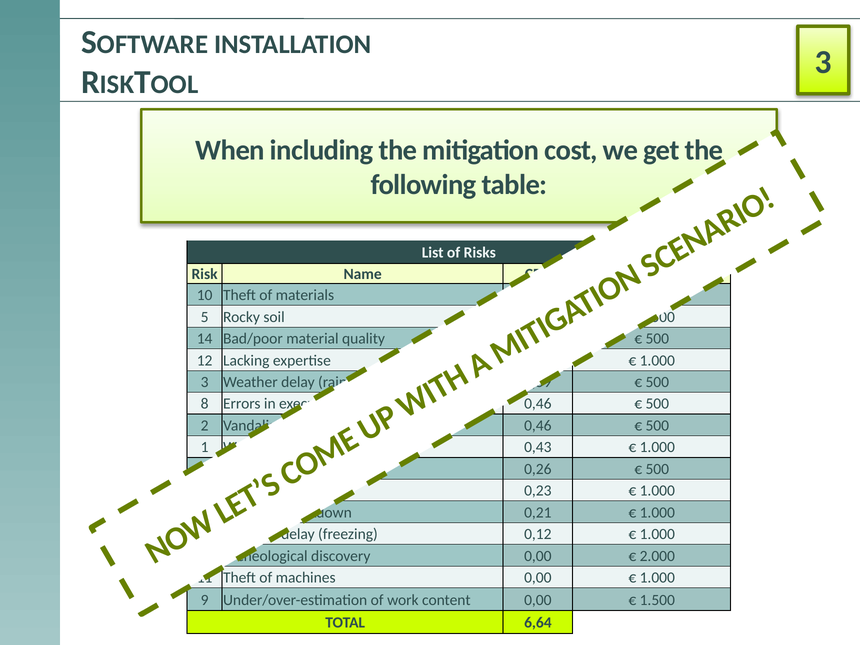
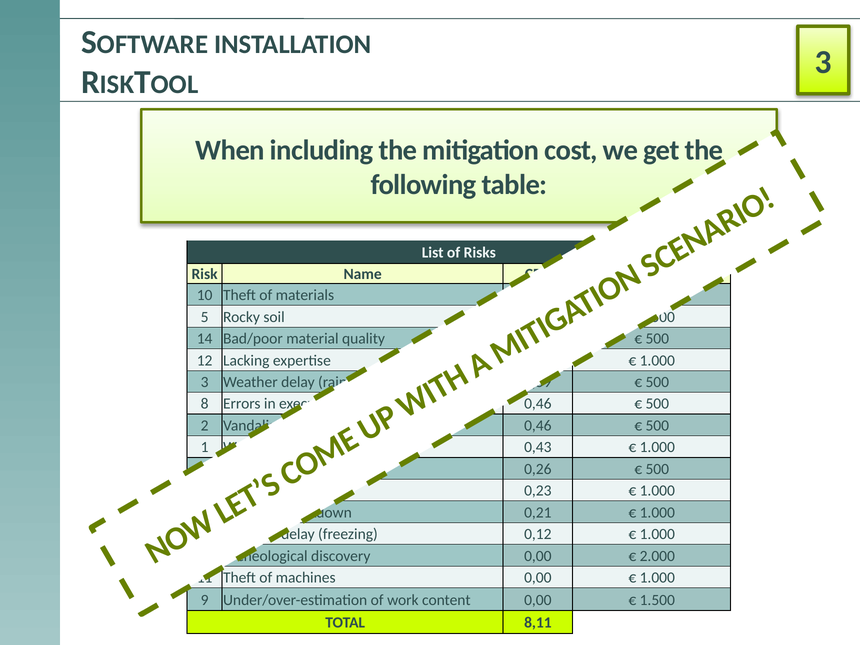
6,64: 6,64 -> 8,11 (538, 623)
